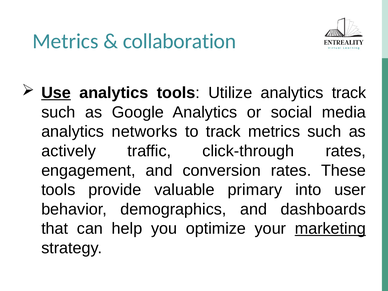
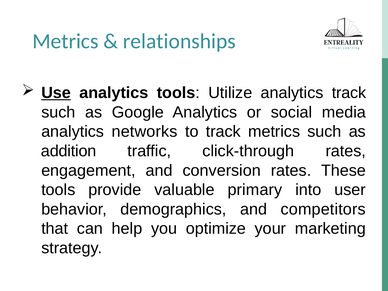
collaboration: collaboration -> relationships (179, 41)
actively: actively -> addition (69, 151)
dashboards: dashboards -> competitors (323, 209)
marketing underline: present -> none (330, 229)
